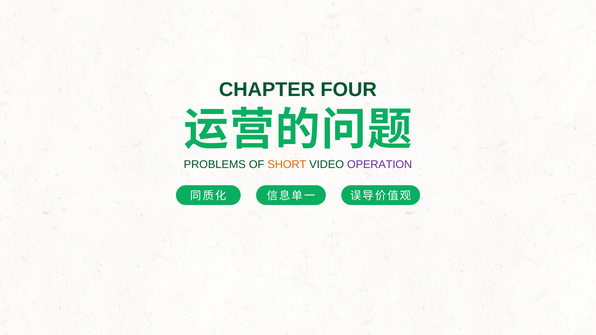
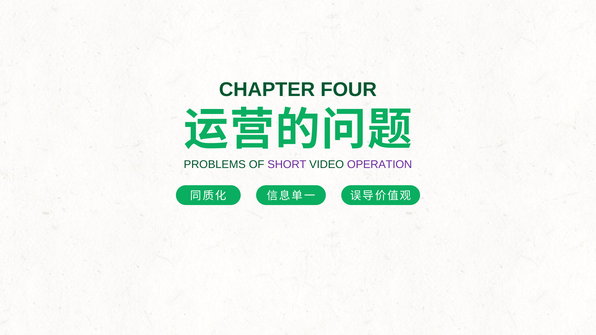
SHORT colour: orange -> purple (287, 165)
